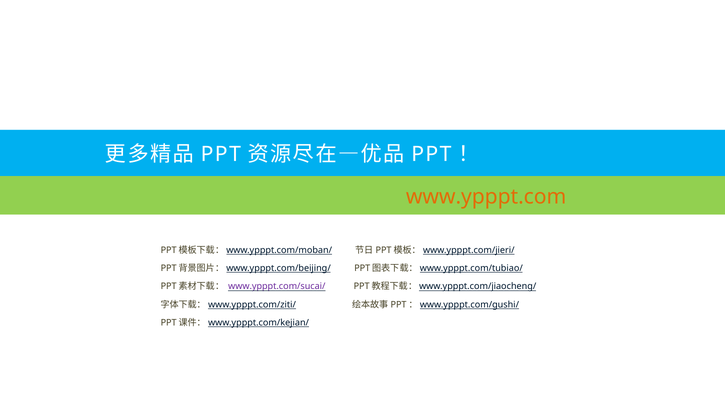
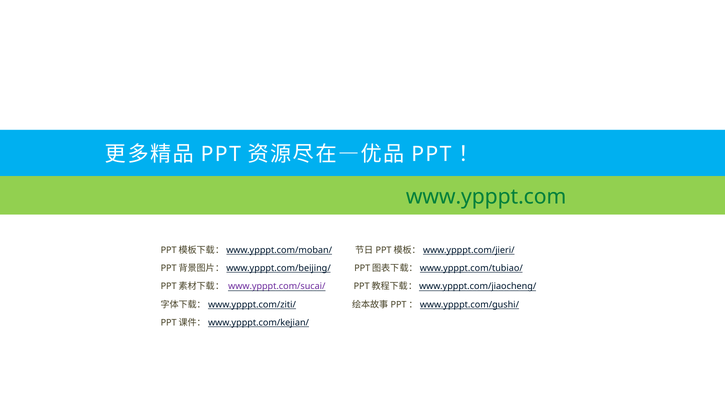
www.ypppt.com colour: orange -> green (486, 196)
